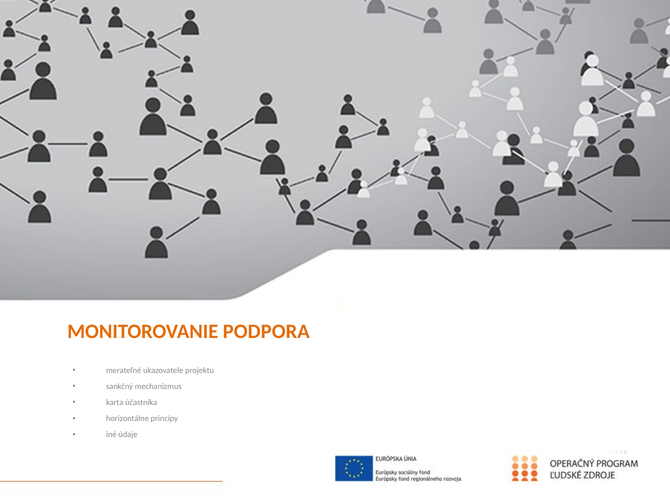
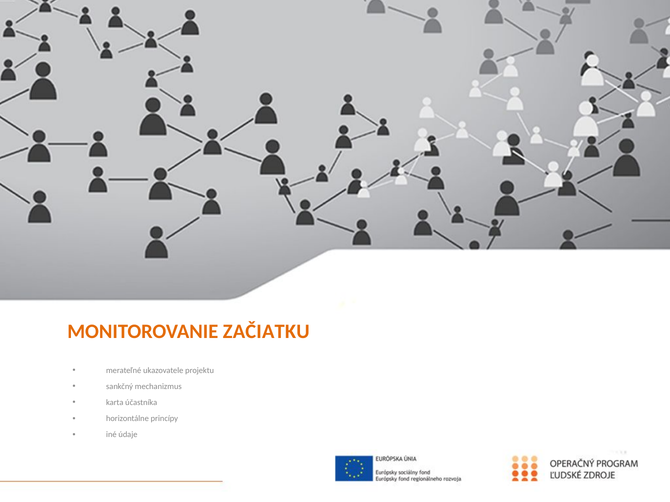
PODPORA: PODPORA -> ZAČIATKU (266, 332)
